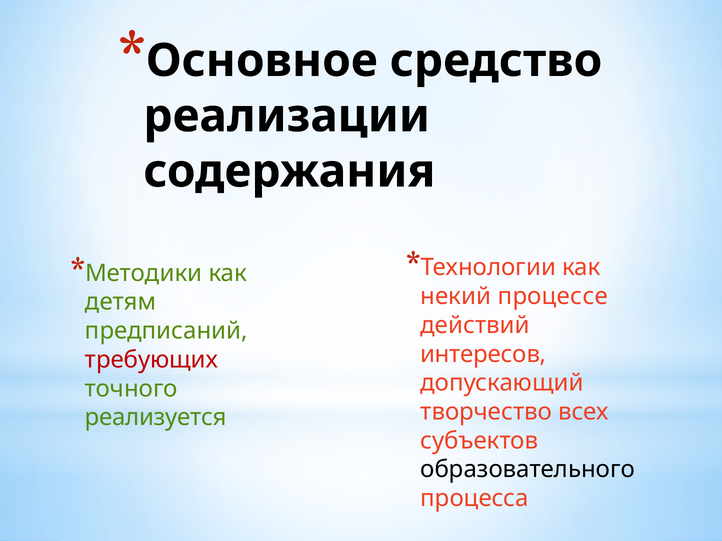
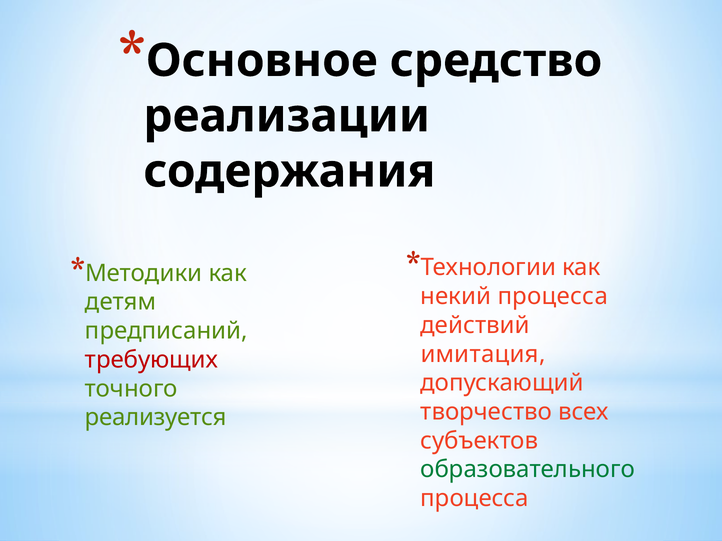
некий процессе: процессе -> процесса (553, 297)
интересов: интересов -> имитация (483, 354)
образовательного colour: black -> green (528, 470)
